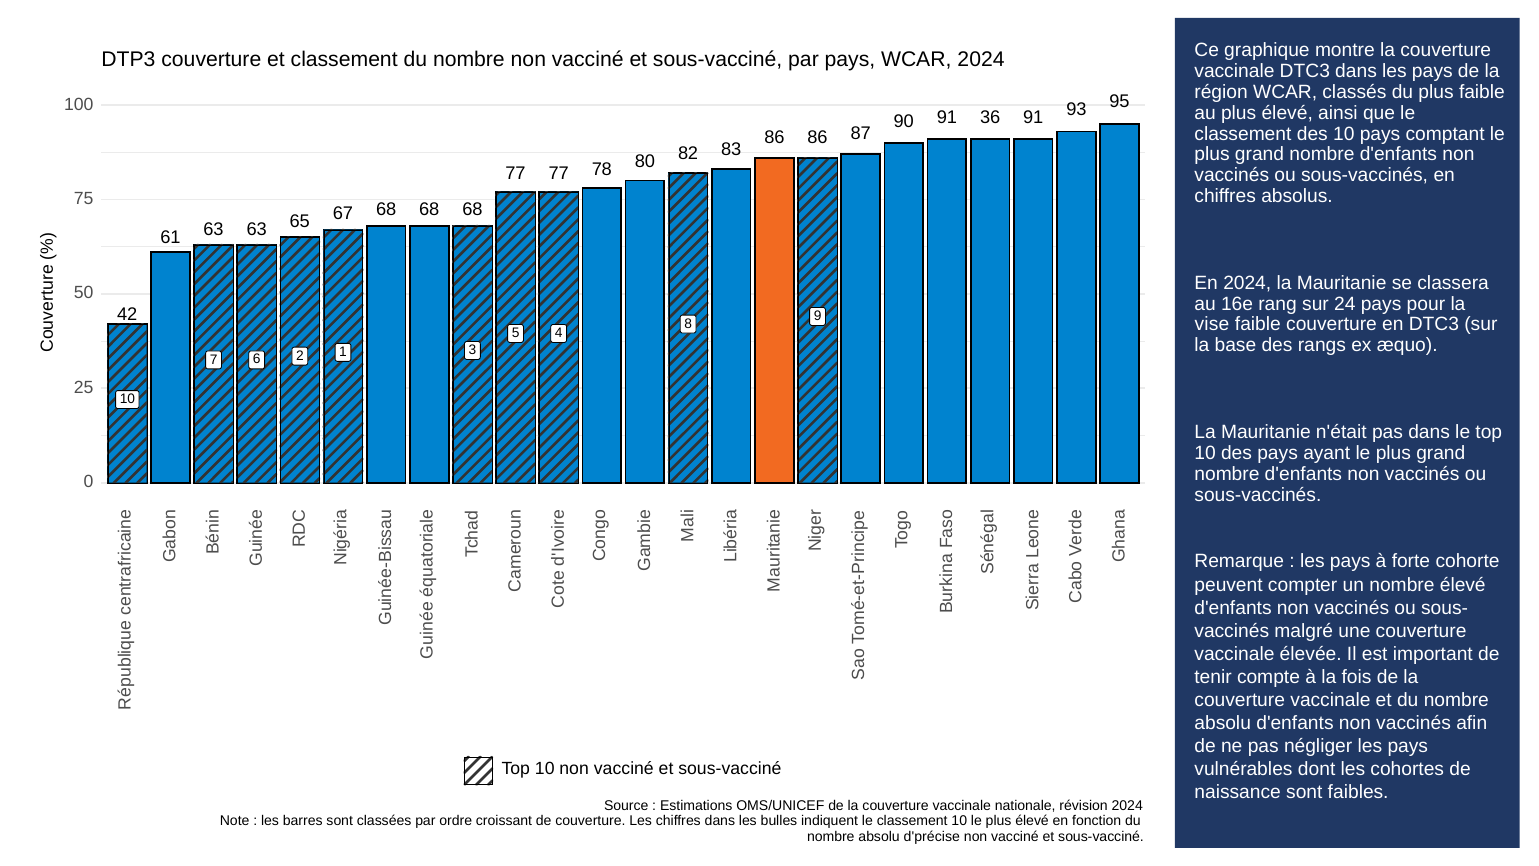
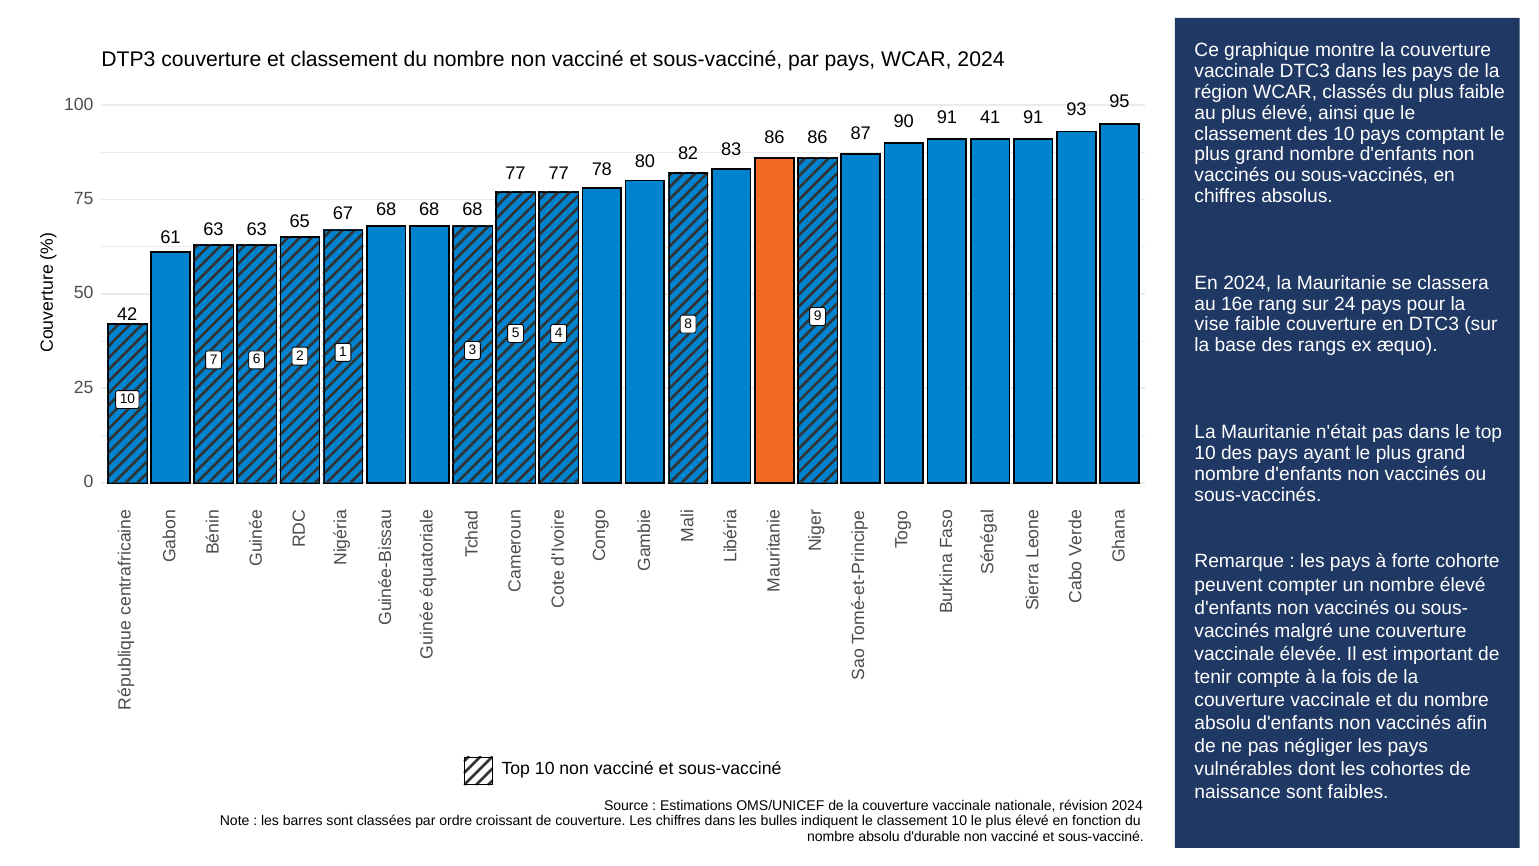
36: 36 -> 41 (990, 118)
d'précise: d'précise -> d'durable (932, 837)
